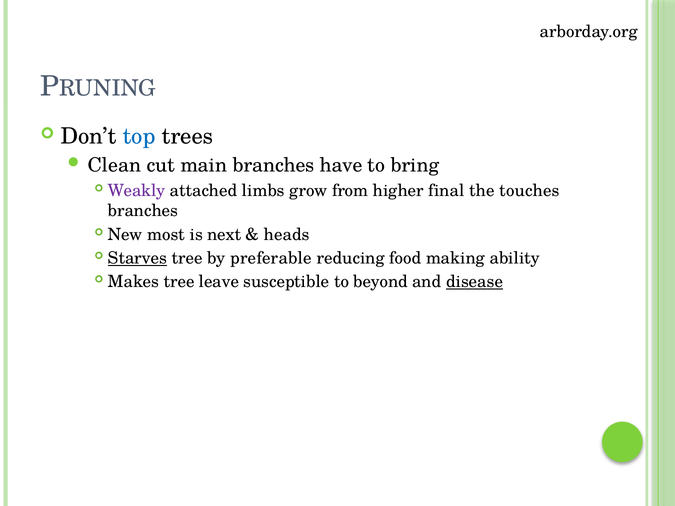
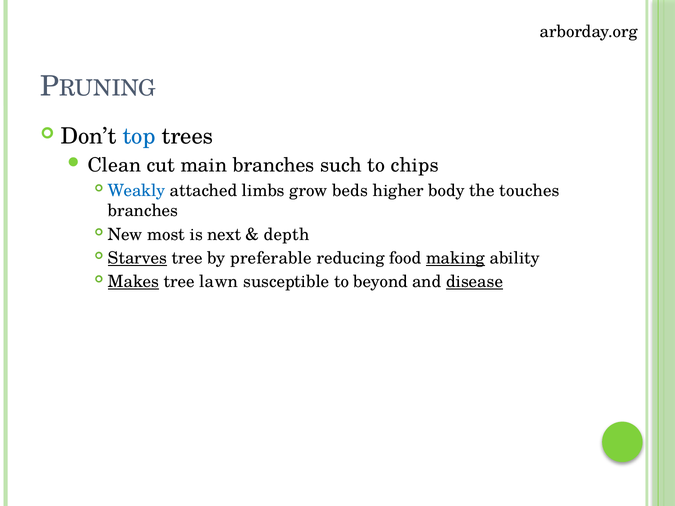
have: have -> such (341, 166)
bring: bring -> chips (415, 166)
Weakly colour: purple -> blue (137, 191)
from: from -> beds (350, 191)
final: final -> body (447, 191)
heads: heads -> depth (287, 235)
making underline: none -> present (456, 258)
Makes underline: none -> present (133, 282)
leave: leave -> lawn (219, 282)
